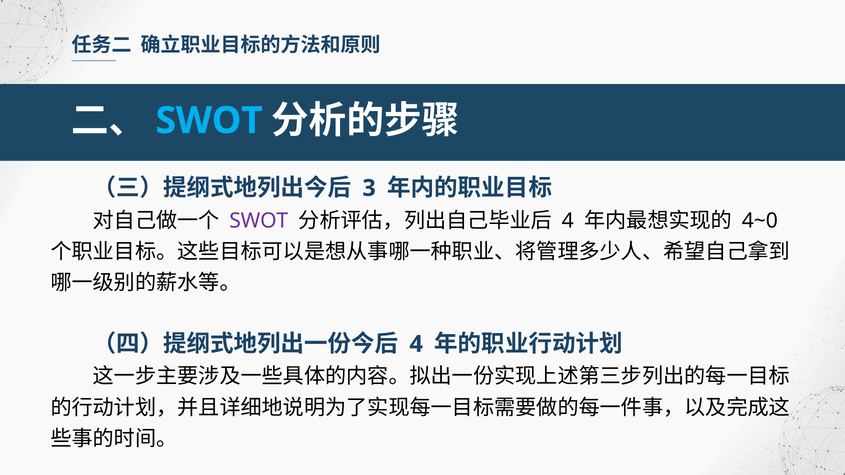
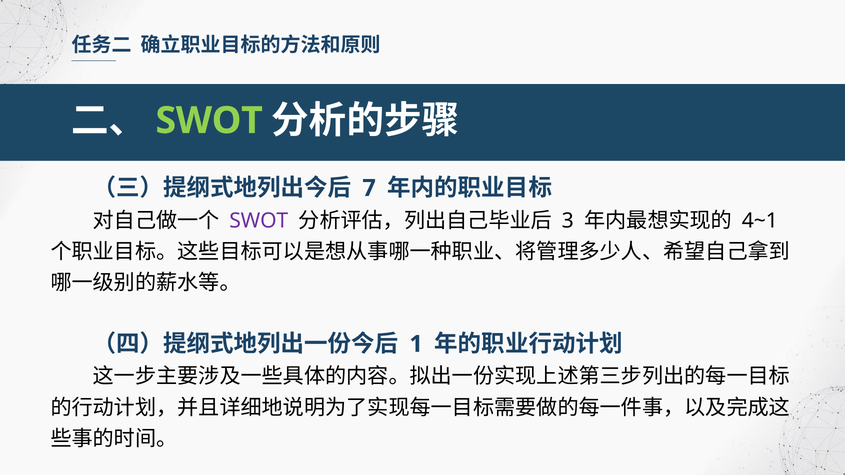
SWOT colour: light blue -> light green (209, 121)
3: 3 -> 7 (369, 188)
4: 4 -> 3 (568, 221)
4~0: 4~0 -> 4~1 (760, 221)
4: 4 -> 1 (416, 344)
